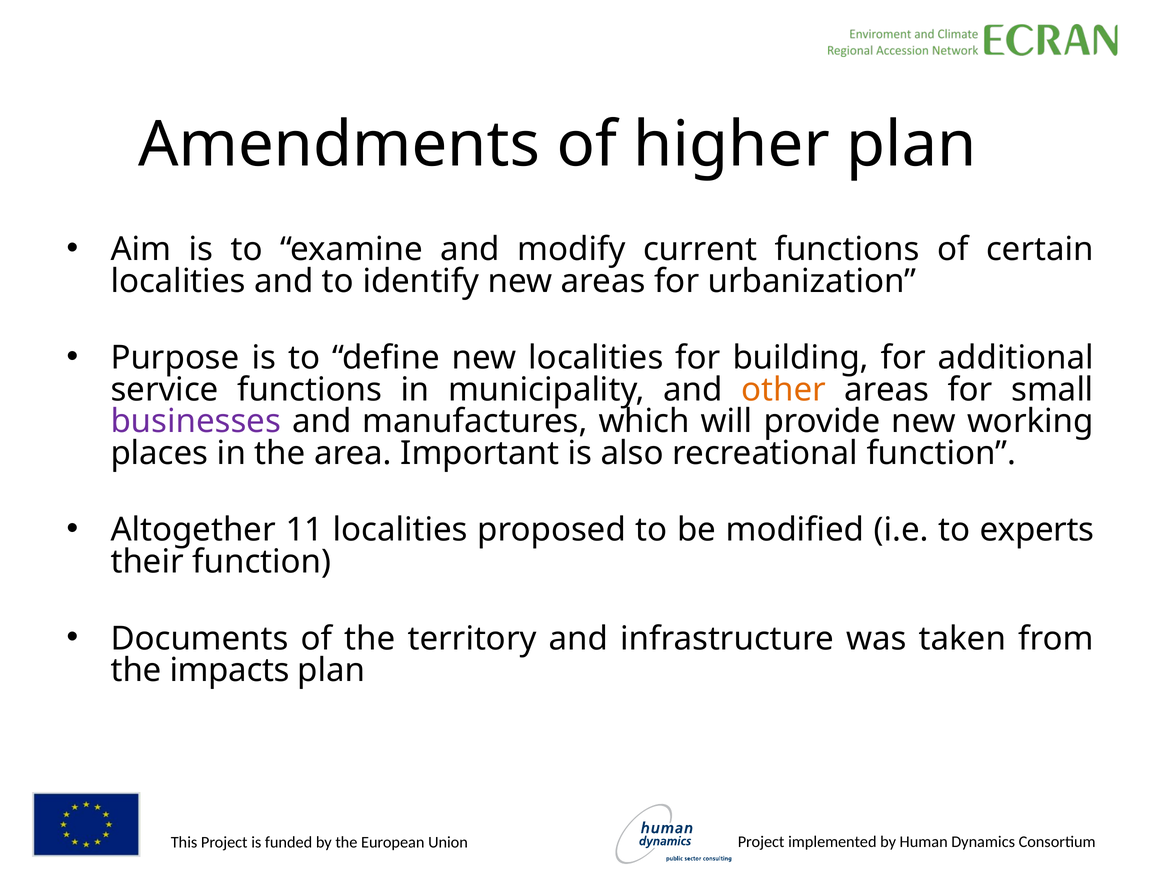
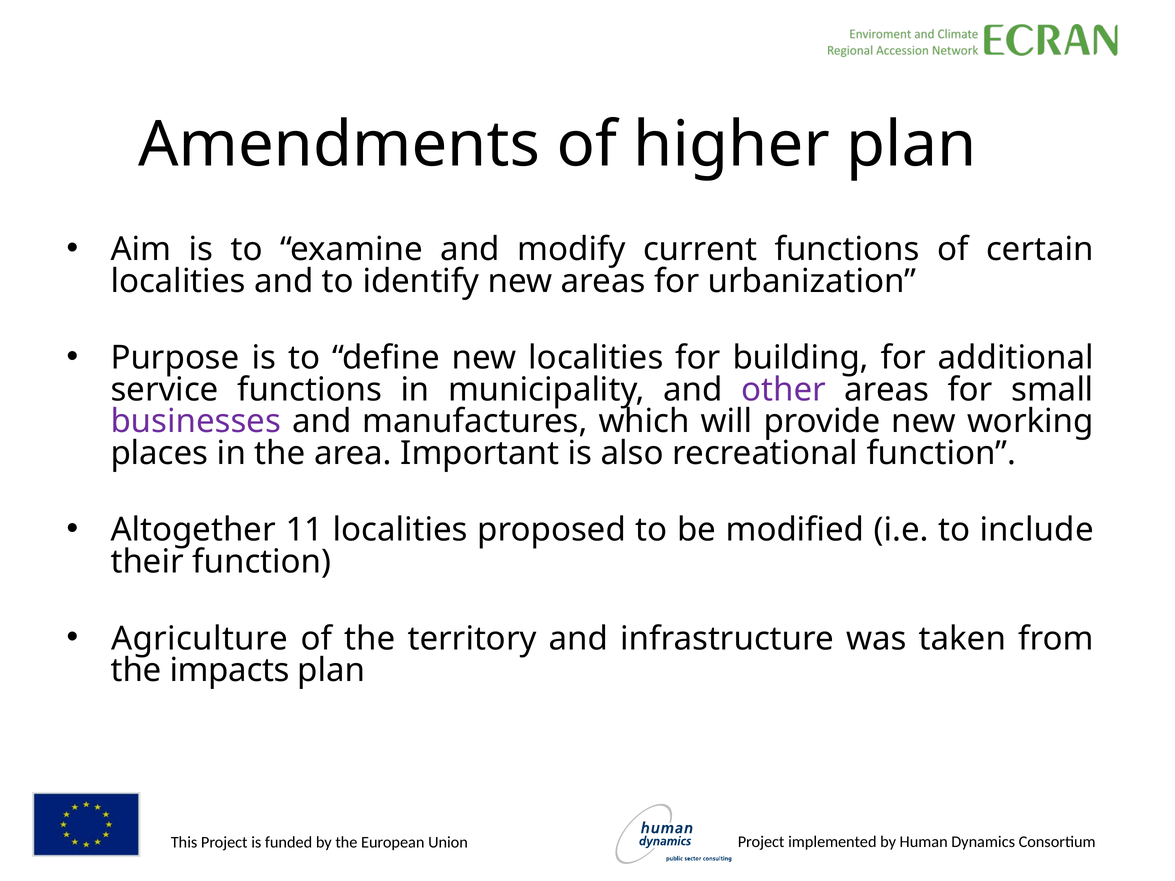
other colour: orange -> purple (784, 390)
experts: experts -> include (1037, 530)
Documents: Documents -> Agriculture (199, 639)
